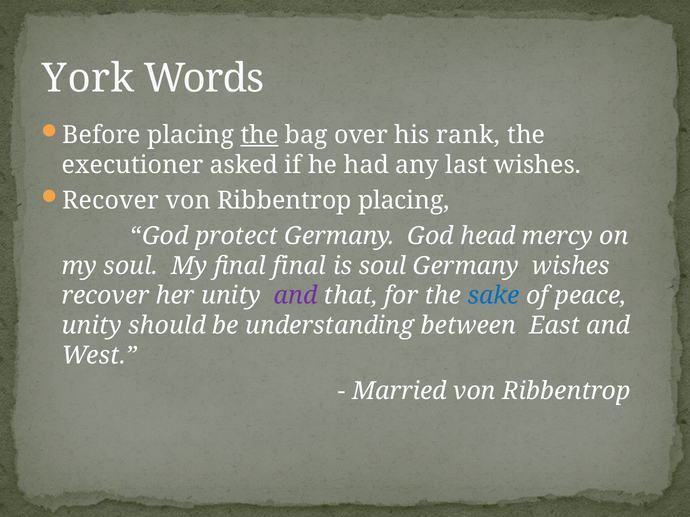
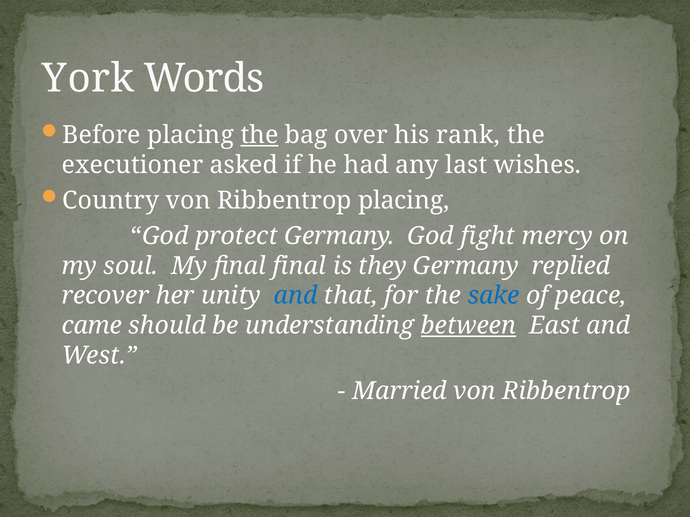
Recover: Recover -> Country (111, 201)
head: head -> fight (488, 236)
is soul: soul -> they (383, 266)
Germany wishes: wishes -> replied (571, 266)
and colour: purple -> blue (296, 296)
unity: unity -> came (92, 326)
between underline: none -> present (468, 326)
